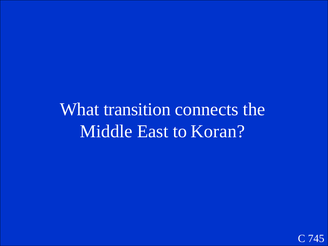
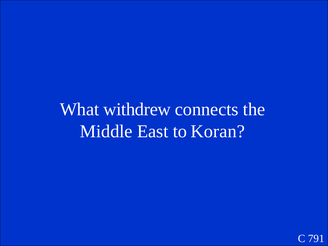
transition: transition -> withdrew (137, 109)
745: 745 -> 791 (316, 238)
